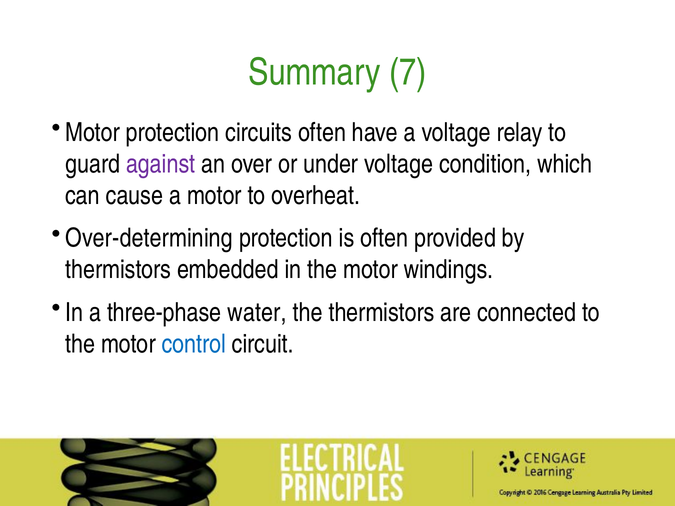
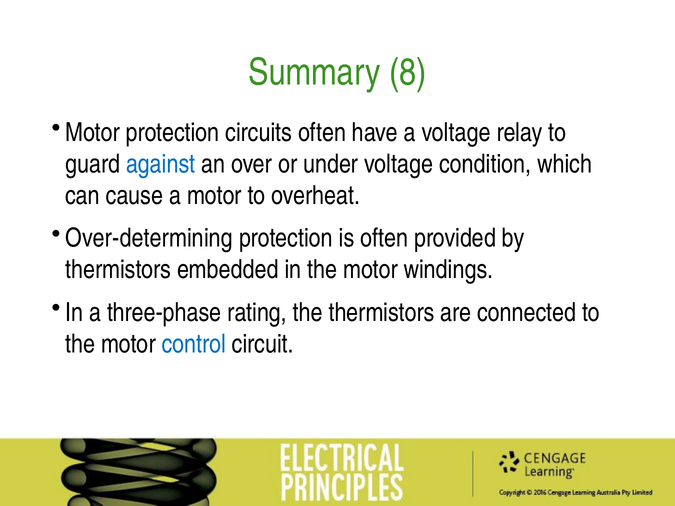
7: 7 -> 8 (408, 72)
against colour: purple -> blue (161, 164)
water: water -> rating (257, 313)
